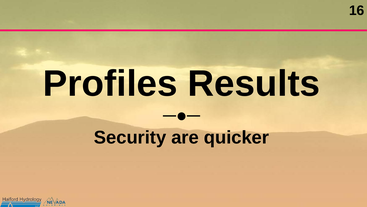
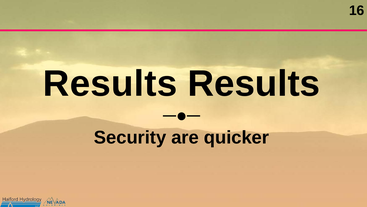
Profiles: Profiles -> Results (110, 83)
